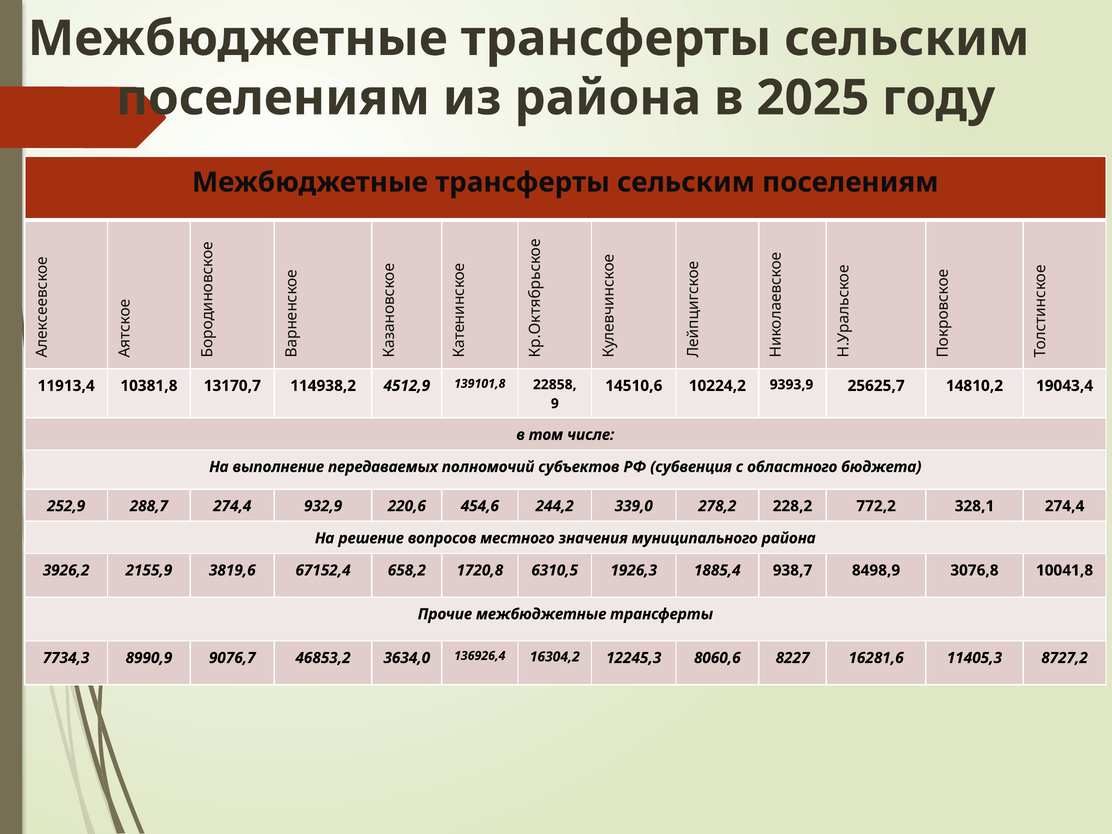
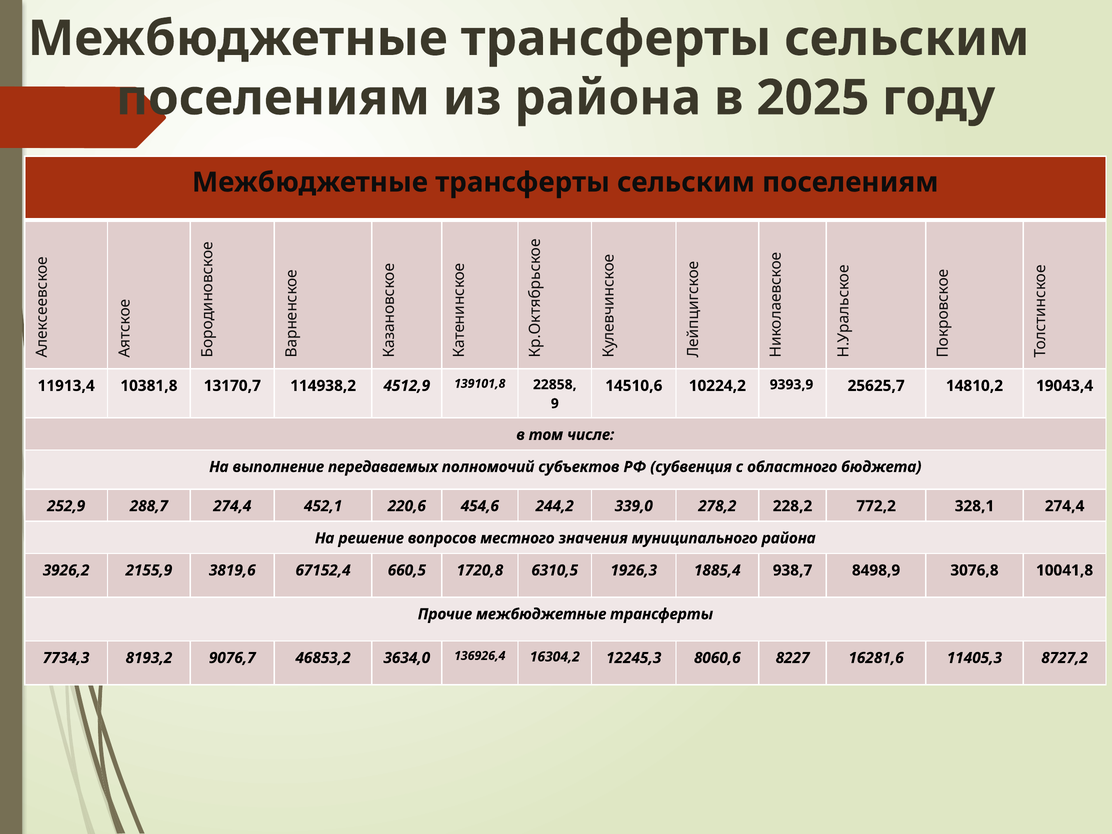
932,9: 932,9 -> 452,1 (323, 506)
658,2: 658,2 -> 660,5 (407, 570)
8990,9: 8990,9 -> 8193,2 (149, 658)
